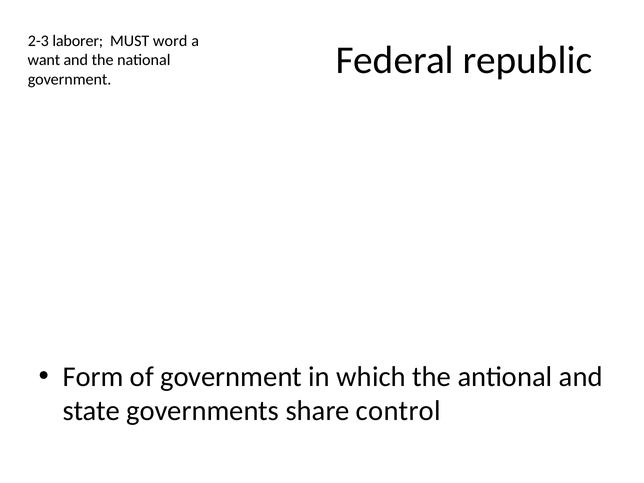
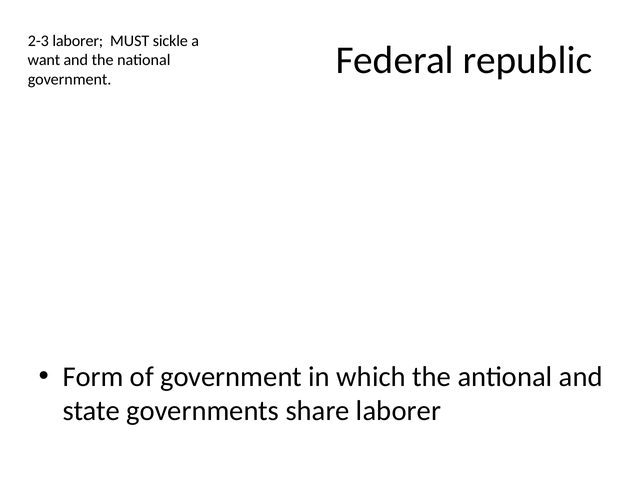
word: word -> sickle (170, 41)
share control: control -> laborer (398, 411)
